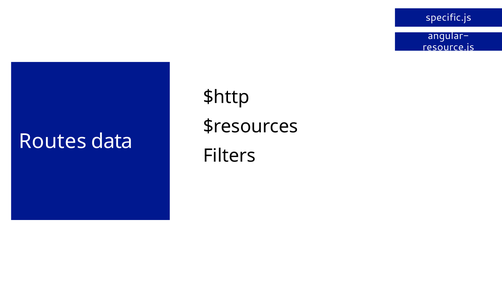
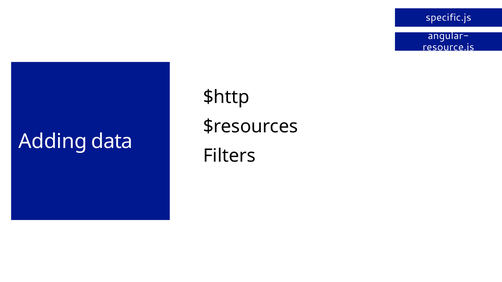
Routes: Routes -> Adding (53, 141)
